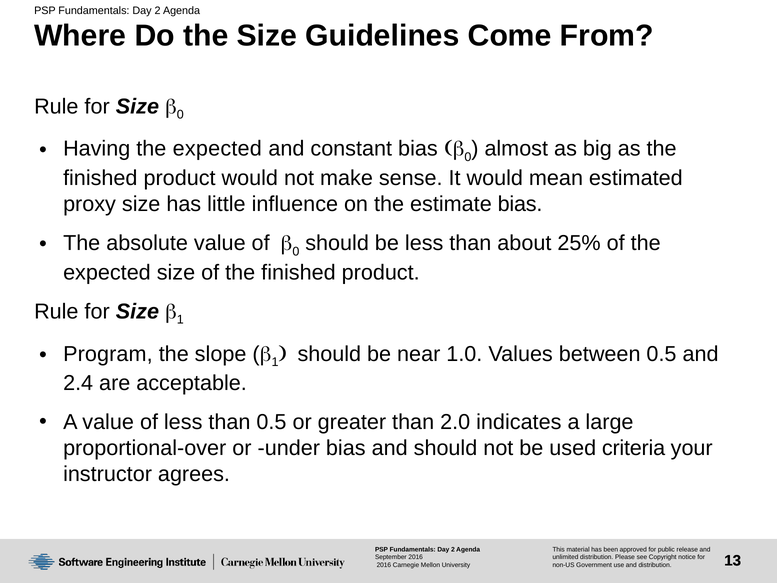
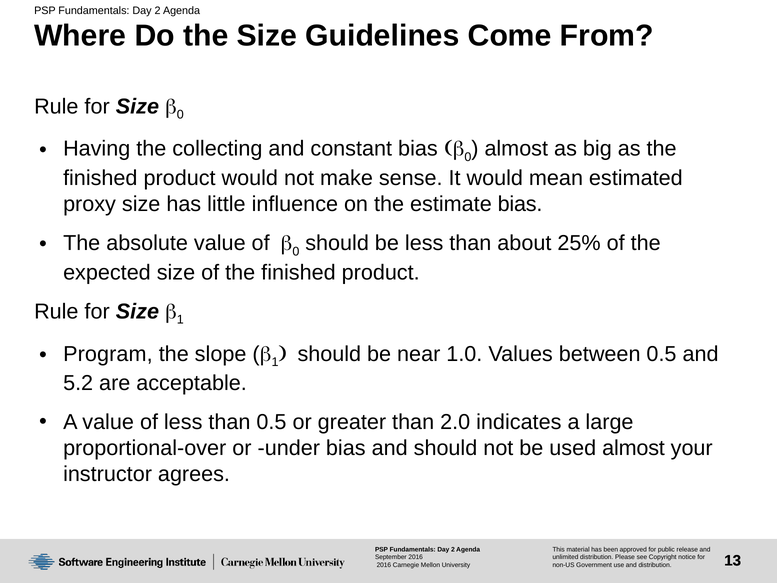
Having the expected: expected -> collecting (217, 149)
2.4: 2.4 -> 5.2 (78, 383)
used criteria: criteria -> almost (634, 448)
